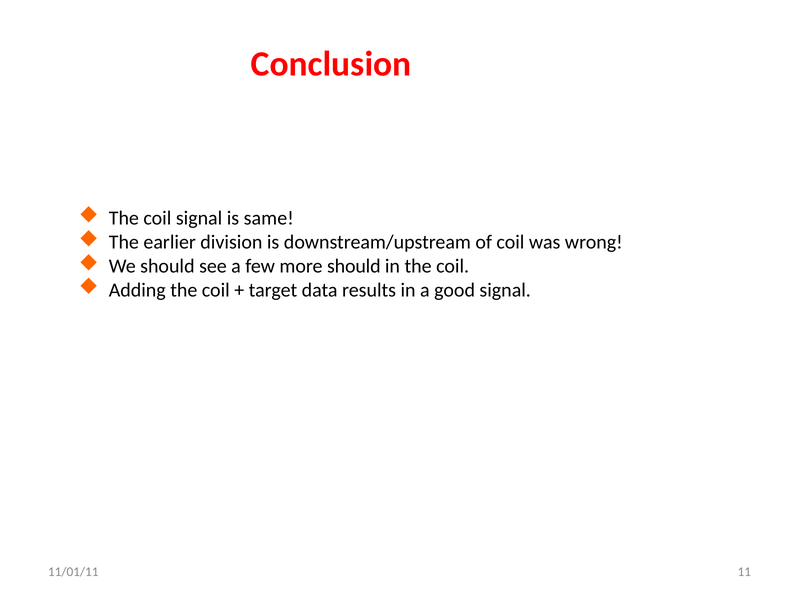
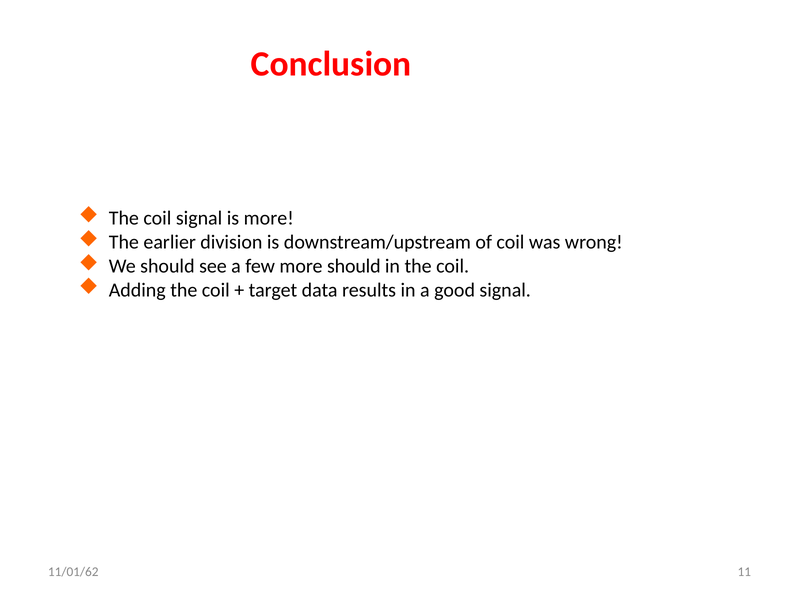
is same: same -> more (269, 218)
11/01/11: 11/01/11 -> 11/01/62 (73, 572)
